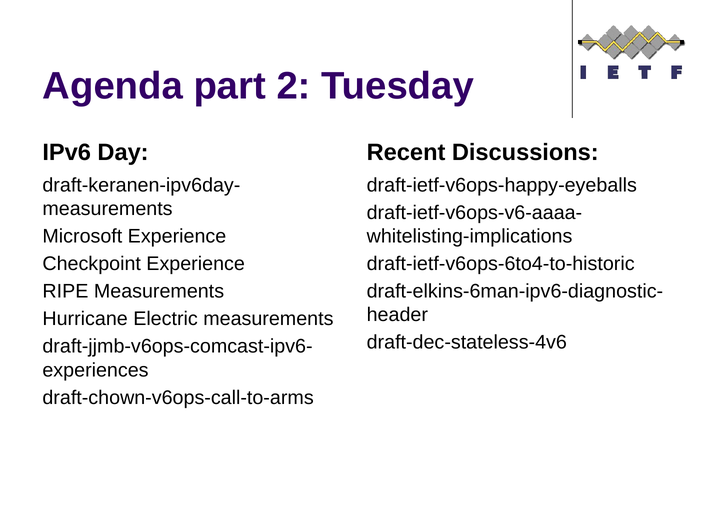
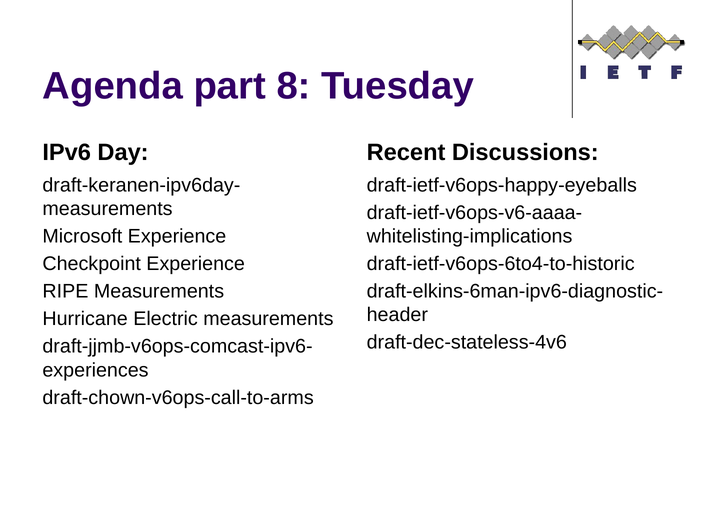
2: 2 -> 8 (294, 86)
